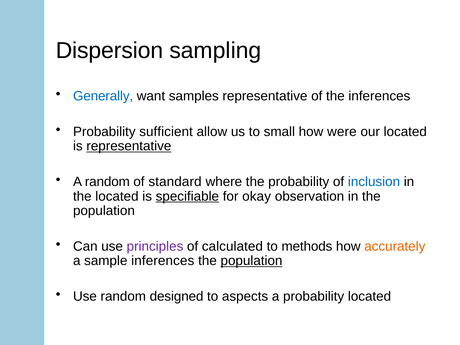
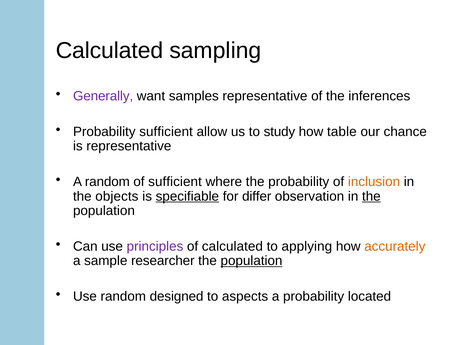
Dispersion: Dispersion -> Calculated (109, 51)
Generally colour: blue -> purple (103, 96)
small: small -> study (279, 132)
were: were -> table (342, 132)
our located: located -> chance (405, 132)
representative underline: present -> none (129, 146)
of standard: standard -> sufficient (175, 182)
inclusion colour: blue -> orange (374, 182)
the located: located -> objects (117, 196)
okay: okay -> differ (257, 196)
the underline: none -> present (371, 196)
methods: methods -> applying (307, 246)
sample inferences: inferences -> researcher (163, 261)
